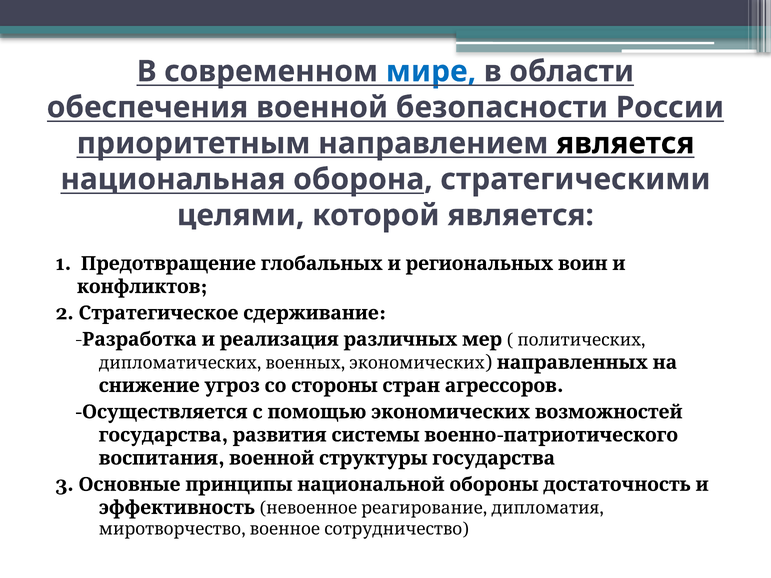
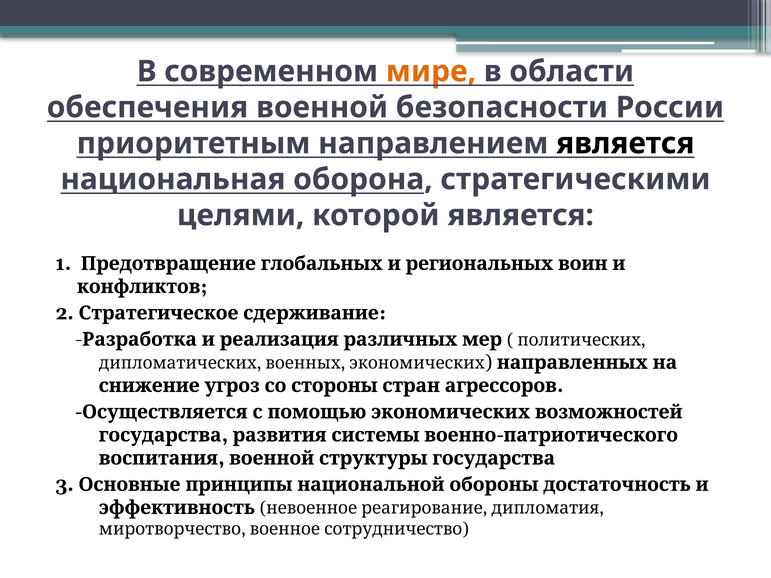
мире colour: blue -> orange (431, 71)
